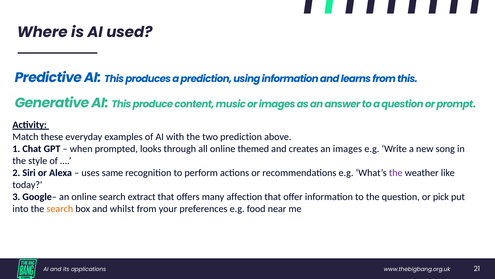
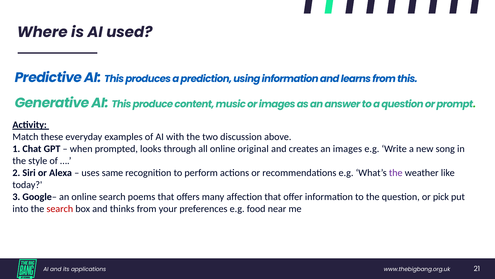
two prediction: prediction -> discussion (241, 137)
themed: themed -> original (253, 149)
extract: extract -> poems (142, 197)
search colour: orange -> red (60, 209)
whilst: whilst -> thinks (122, 209)
